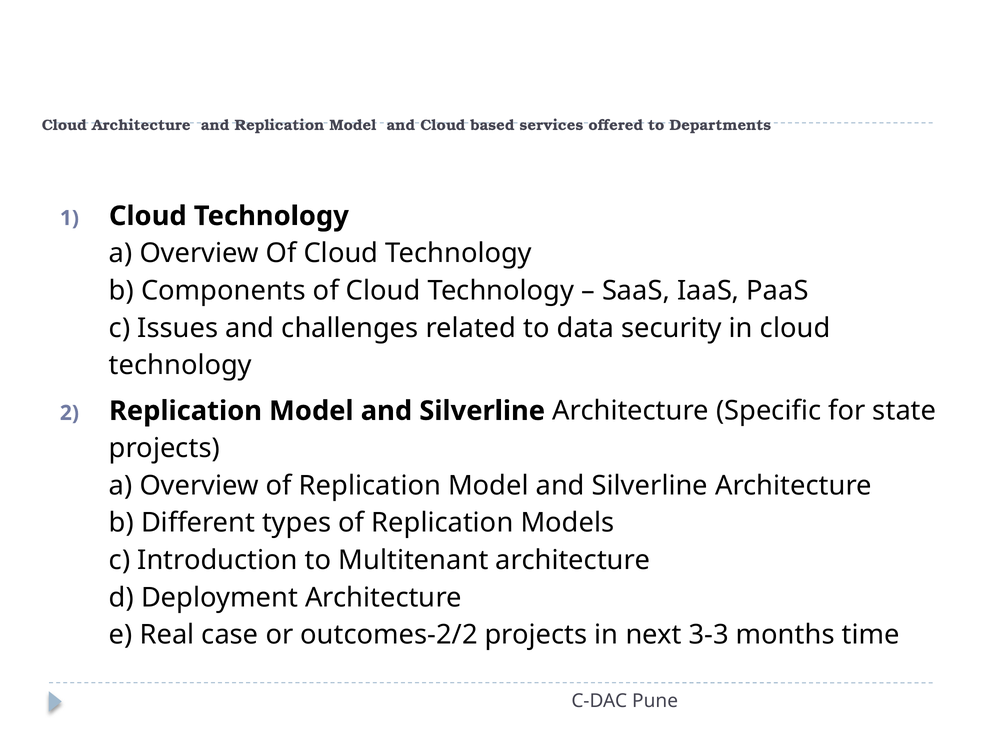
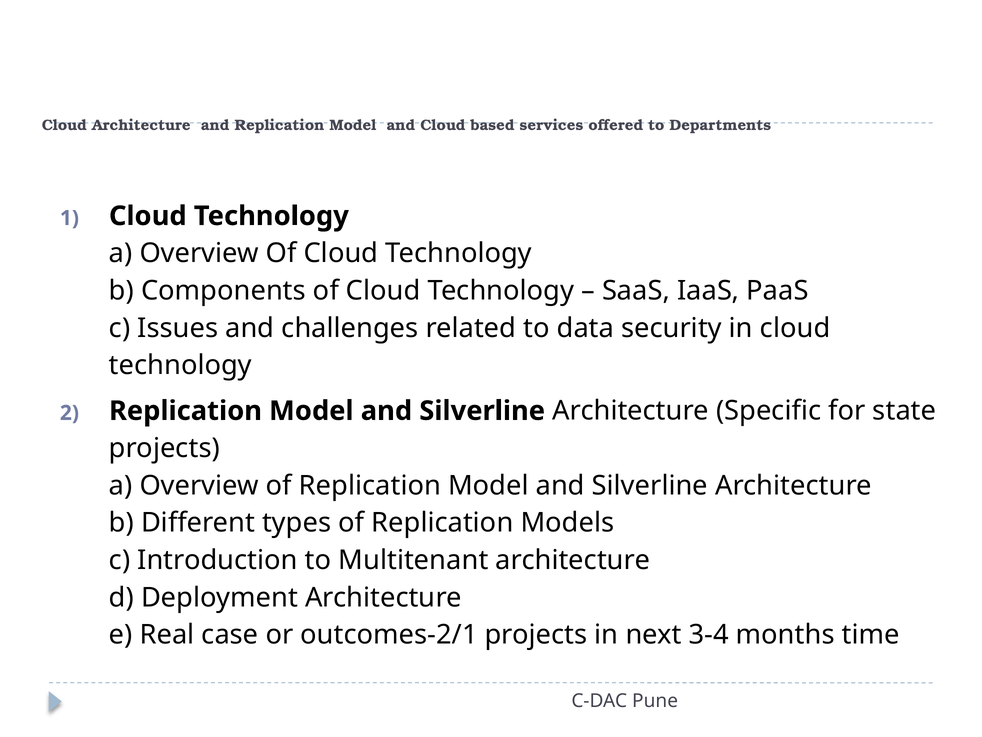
outcomes-2/2: outcomes-2/2 -> outcomes-2/1 (389, 634)
3-3: 3-3 -> 3-4 (709, 634)
